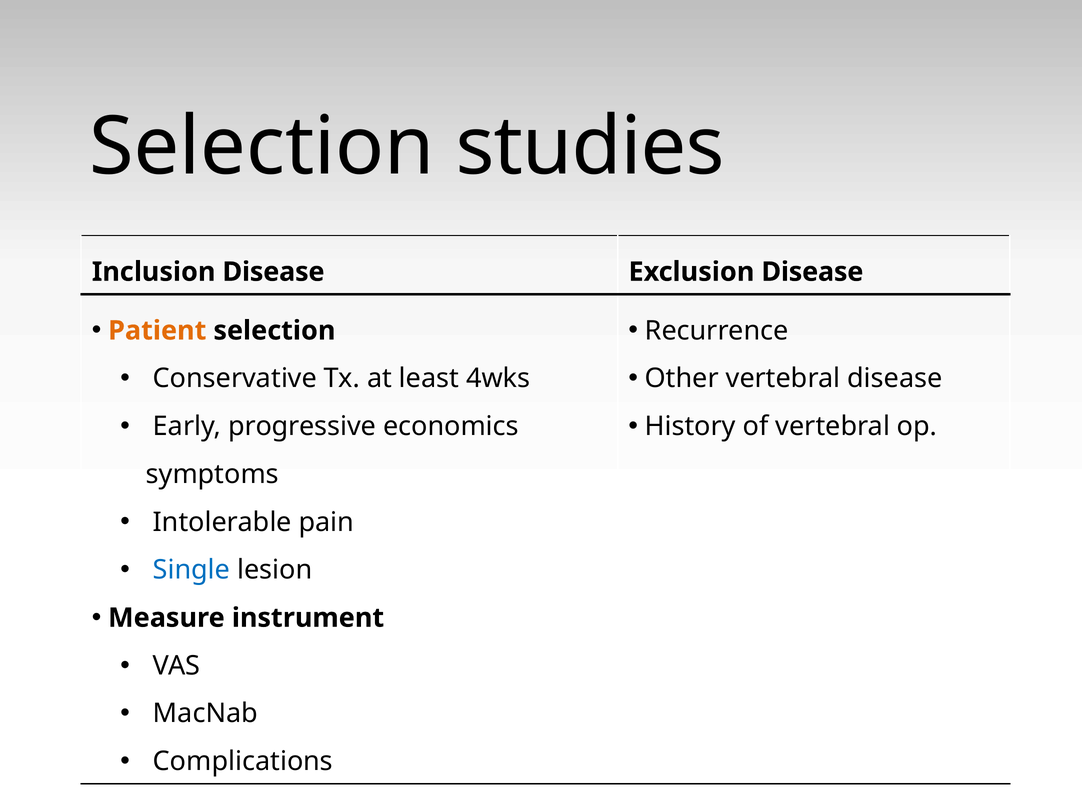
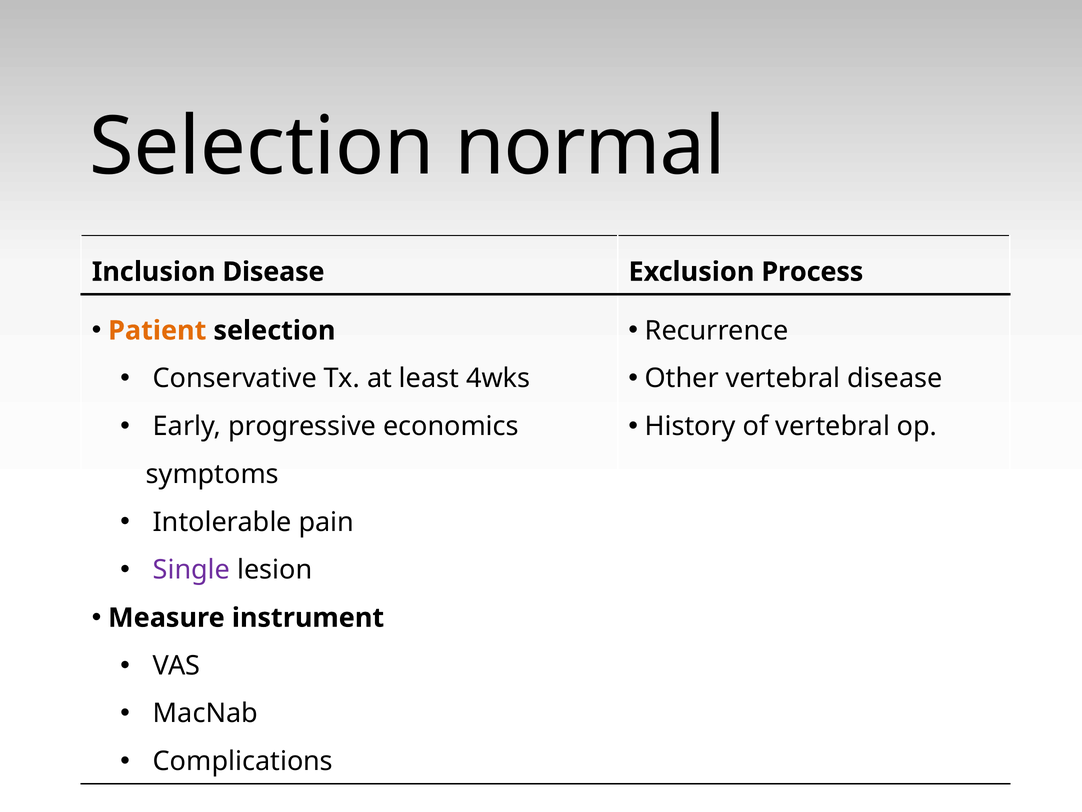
studies: studies -> normal (590, 147)
Exclusion Disease: Disease -> Process (812, 272)
Single colour: blue -> purple (192, 570)
